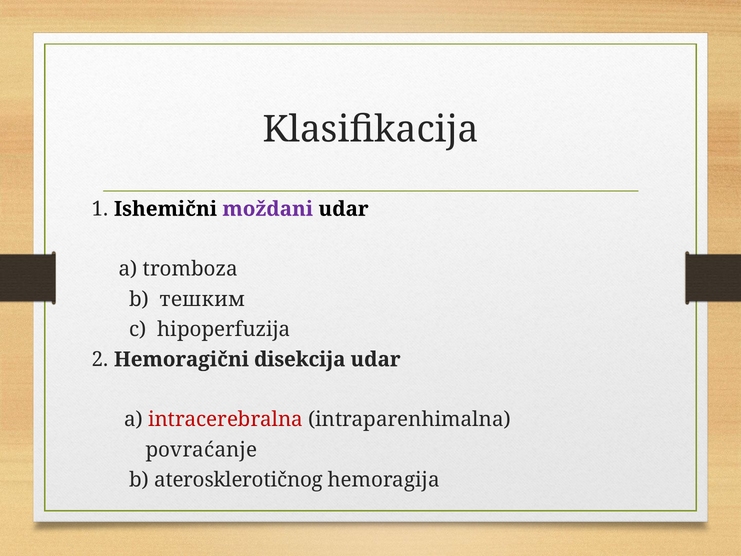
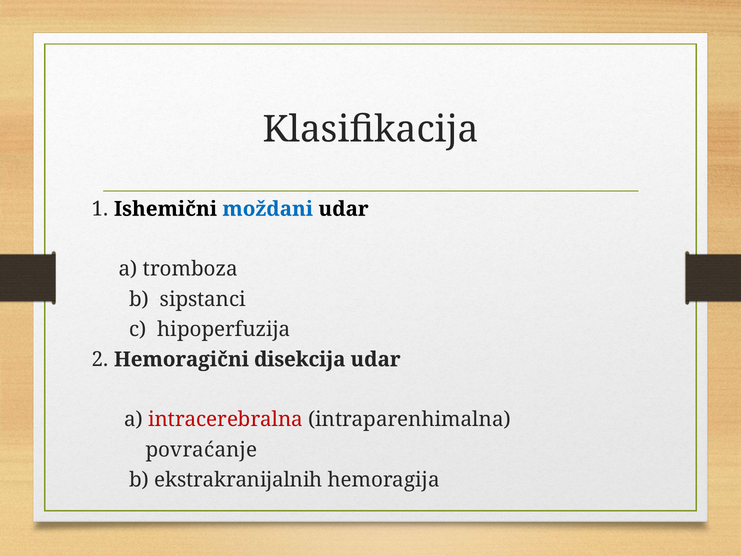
moždani colour: purple -> blue (268, 209)
тешким: тешким -> sipstanci (203, 299)
aterosklerotičnog: aterosklerotičnog -> ekstrakranijalnih (238, 480)
